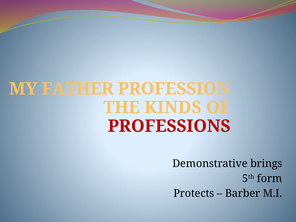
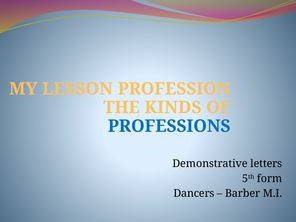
FATHER: FATHER -> LESSON (78, 89)
PROFESSIONS colour: red -> blue (169, 126)
brings: brings -> letters (266, 164)
Protects: Protects -> Dancers (194, 193)
